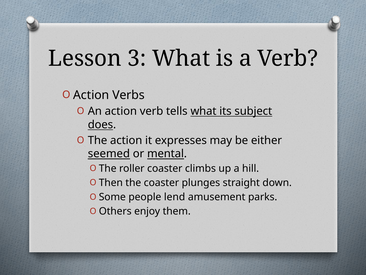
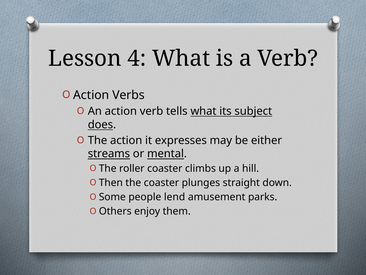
3: 3 -> 4 (137, 58)
seemed: seemed -> streams (109, 154)
